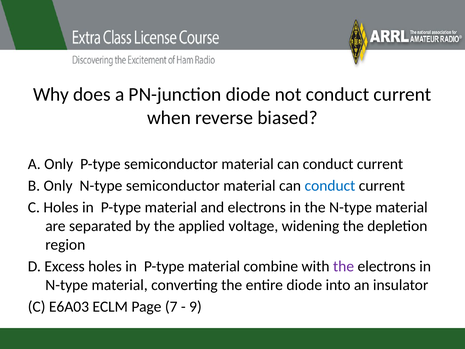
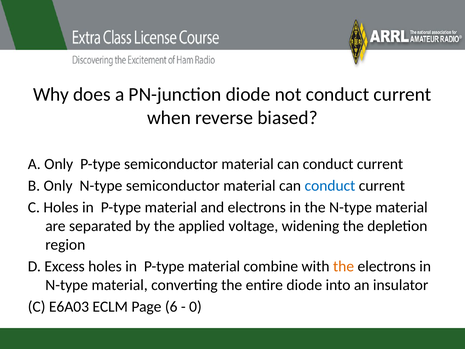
the colour: purple -> orange (344, 266)
7: 7 -> 6 (171, 306)
9: 9 -> 0 (195, 306)
